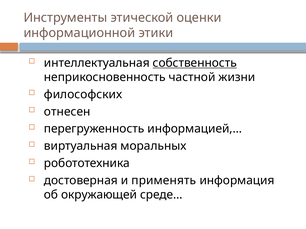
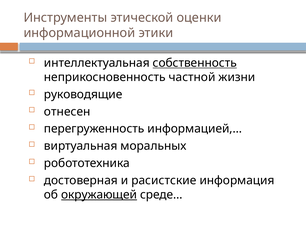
философских: философских -> руководящие (83, 95)
применять: применять -> расистские (164, 181)
окружающей underline: none -> present (99, 195)
